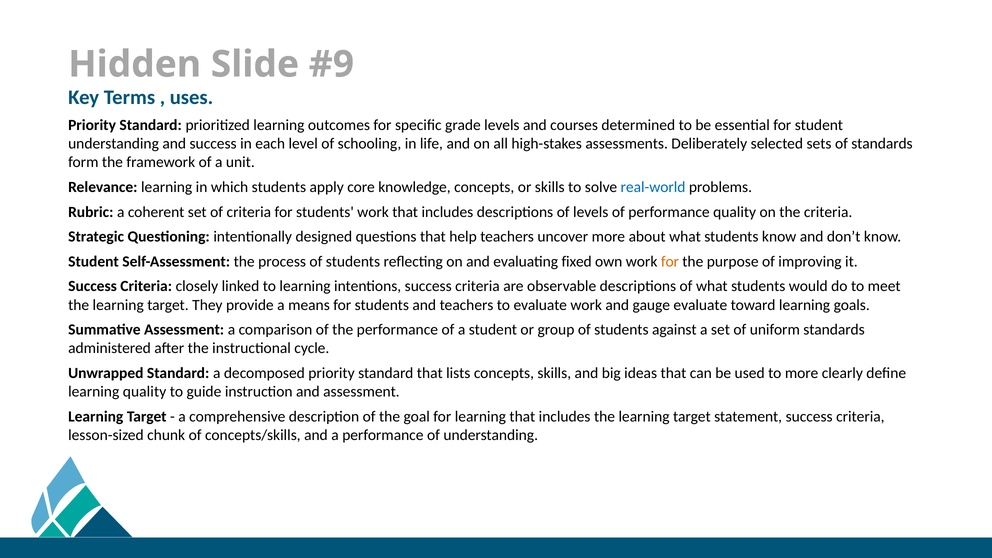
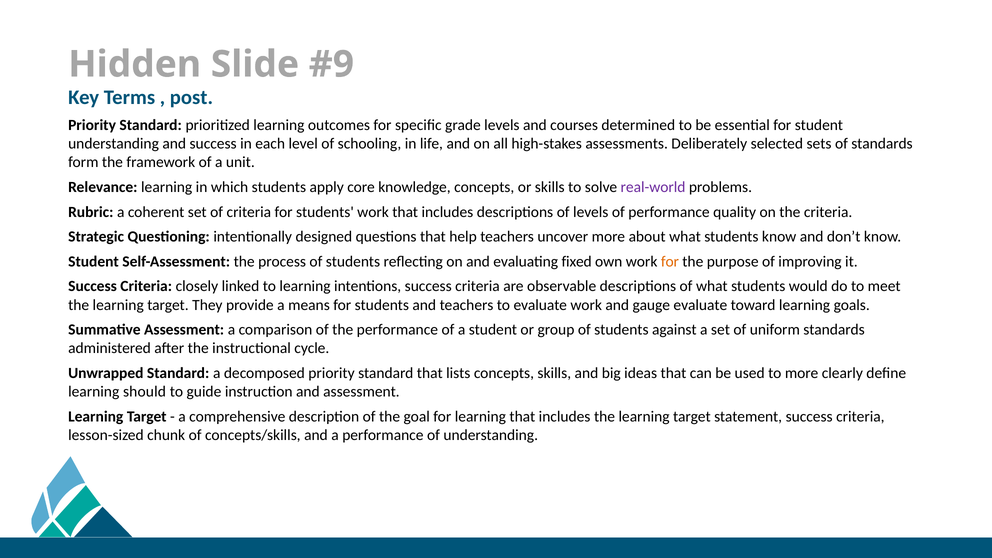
uses: uses -> post (191, 98)
real-world colour: blue -> purple (653, 187)
learning quality: quality -> should (144, 392)
